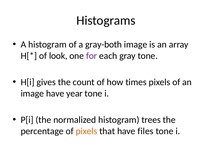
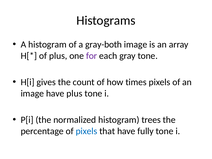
of look: look -> plus (58, 56)
have year: year -> plus (74, 93)
pixels colour: orange -> blue (86, 131)
files: files -> fully (146, 131)
